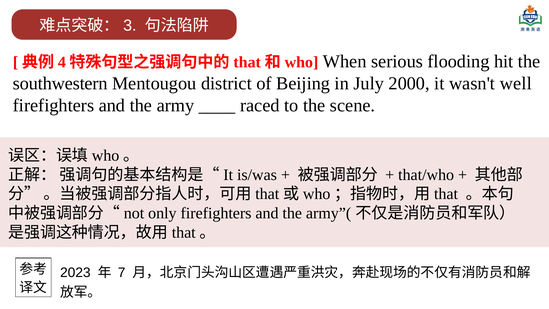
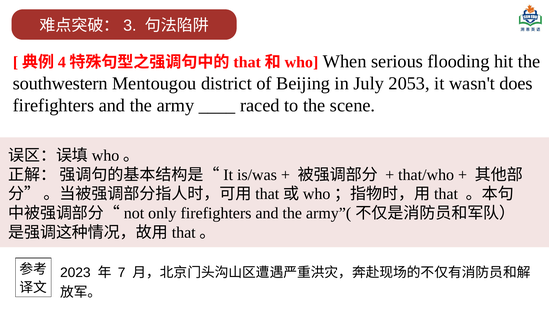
2000: 2000 -> 2053 (409, 83)
well: well -> does (516, 83)
